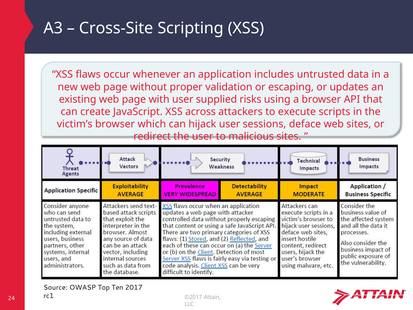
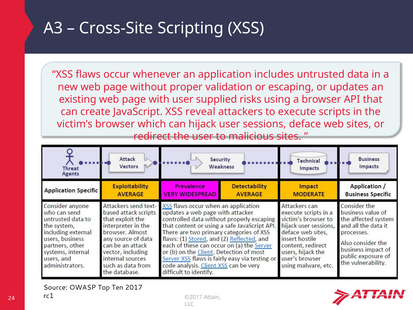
across: across -> reveal (200, 112)
